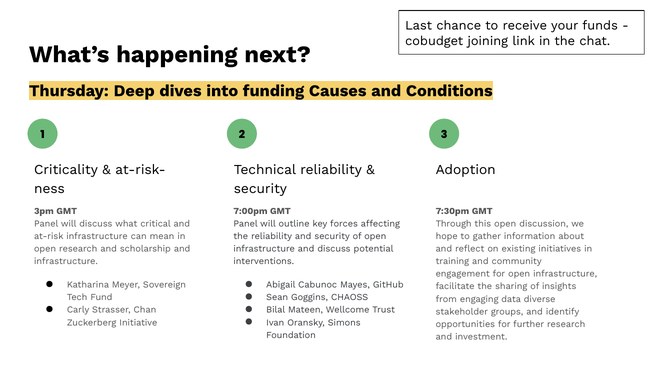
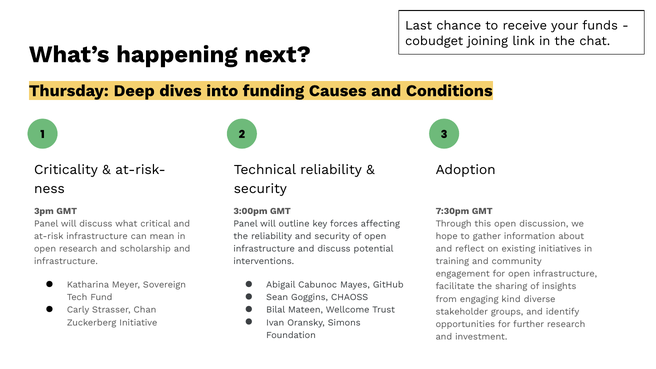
7:00pm: 7:00pm -> 3:00pm (250, 211)
data: data -> kind (511, 299)
